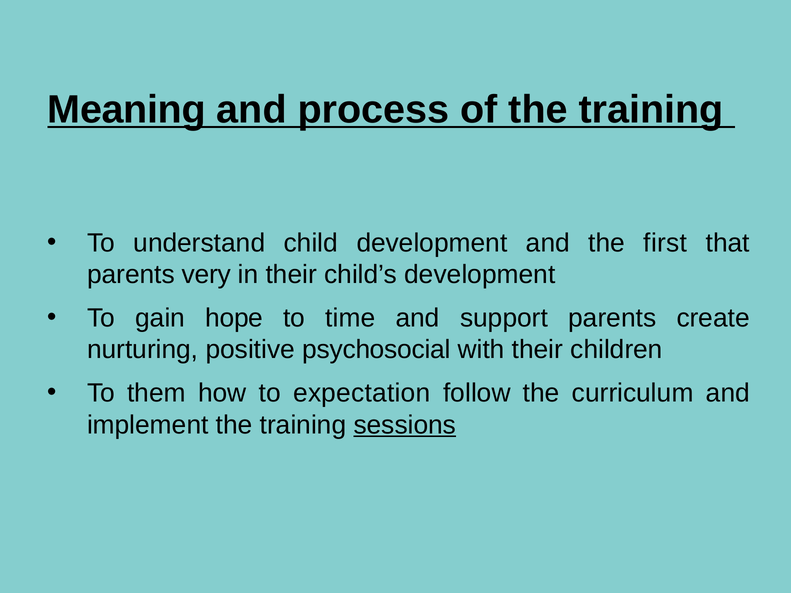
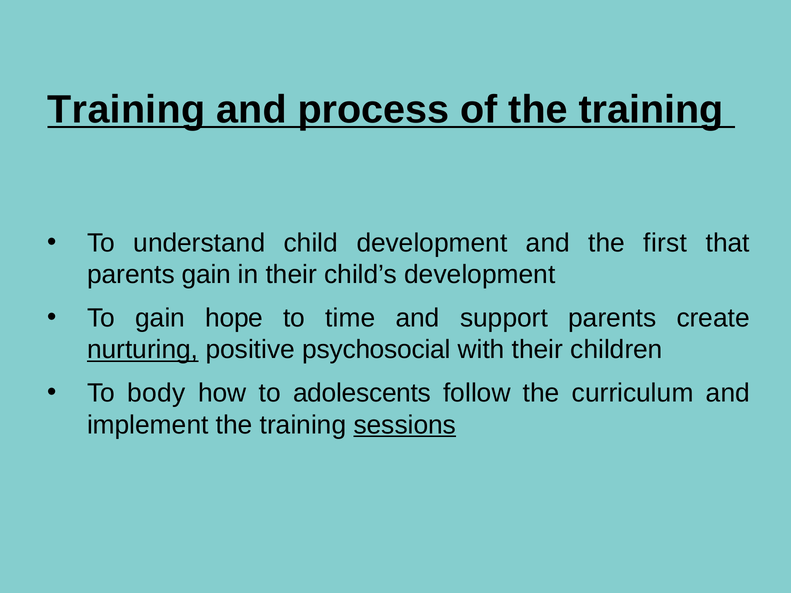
Meaning: Meaning -> Training (126, 110)
parents very: very -> gain (206, 275)
nurturing underline: none -> present (143, 350)
them: them -> body (156, 393)
expectation: expectation -> adolescents (362, 393)
